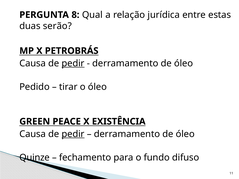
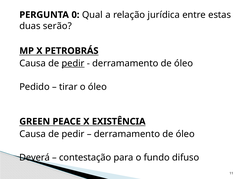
8: 8 -> 0 (75, 15)
pedir underline: present -> none (73, 134)
Quinze: Quinze -> Deverá (35, 158)
fechamento: fechamento -> contestação (85, 158)
